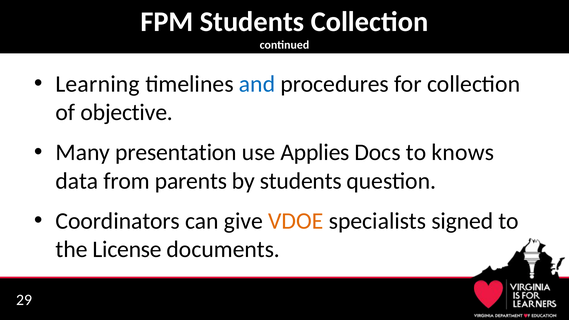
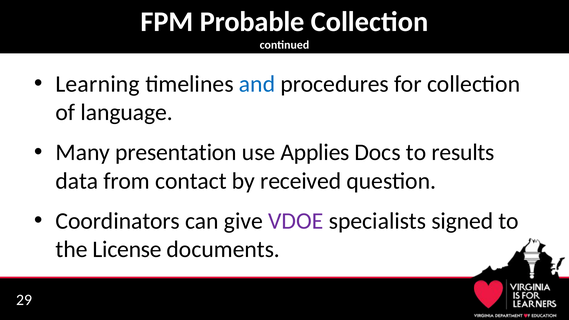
FPM Students: Students -> Probable (252, 22)
objective: objective -> language (127, 112)
knows: knows -> results (463, 153)
parents: parents -> contact (191, 181)
by students: students -> received (301, 181)
VDOE colour: orange -> purple (296, 221)
